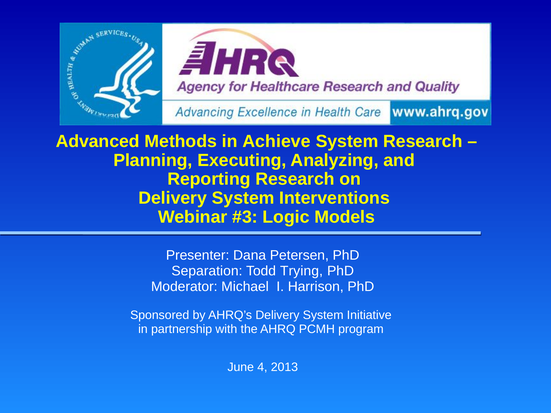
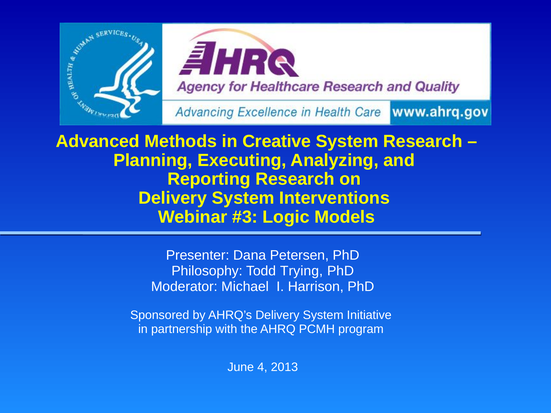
Achieve: Achieve -> Creative (277, 141)
Separation: Separation -> Philosophy (207, 271)
